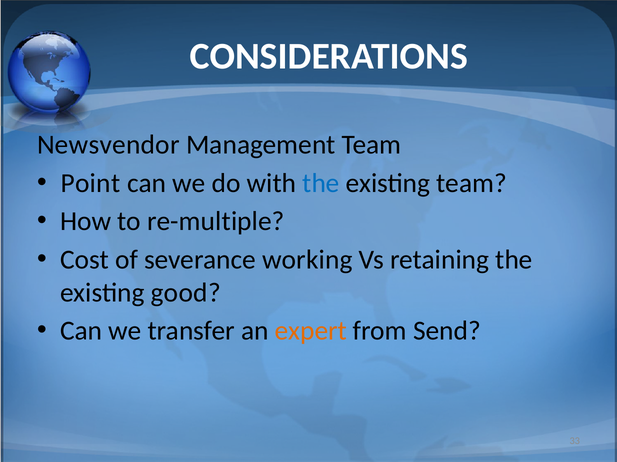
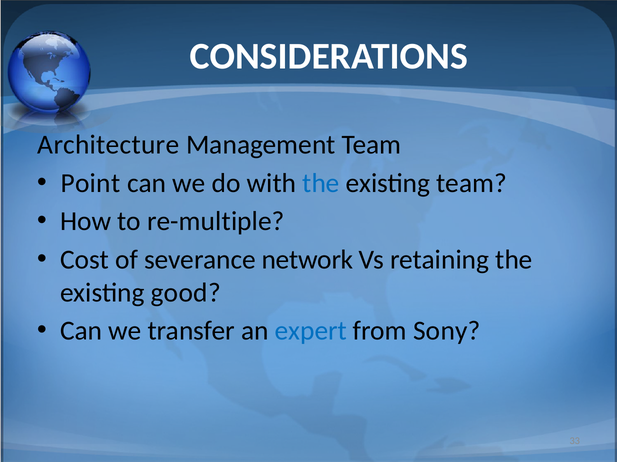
Newsvendor: Newsvendor -> Architecture (108, 145)
working: working -> network (307, 260)
expert colour: orange -> blue (311, 331)
Send: Send -> Sony (447, 331)
